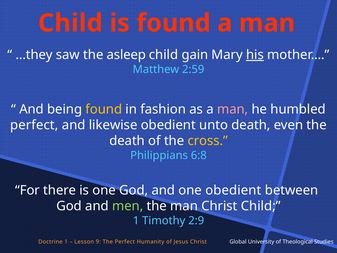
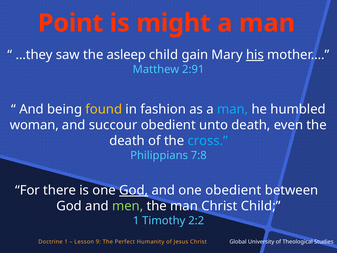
Child: Child -> Point (71, 23)
is found: found -> might (174, 23)
2:59: 2:59 -> 2:91 (193, 69)
man colour: pink -> light blue (233, 109)
perfect: perfect -> woman (34, 125)
likewise: likewise -> succour (113, 125)
cross colour: yellow -> light blue (208, 141)
6:8: 6:8 -> 7:8 (199, 155)
God underline: none -> present (134, 190)
2:9: 2:9 -> 2:2 (196, 220)
